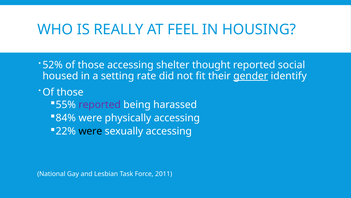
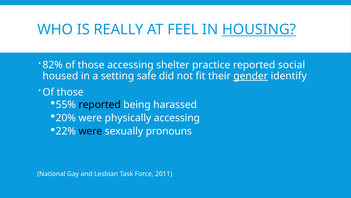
HOUSING underline: none -> present (259, 30)
52%: 52% -> 82% (53, 65)
thought: thought -> practice (211, 65)
rate: rate -> safe (147, 76)
reported colour: purple -> black (100, 104)
84%: 84% -> 20% (66, 118)
sexually accessing: accessing -> pronouns (169, 131)
